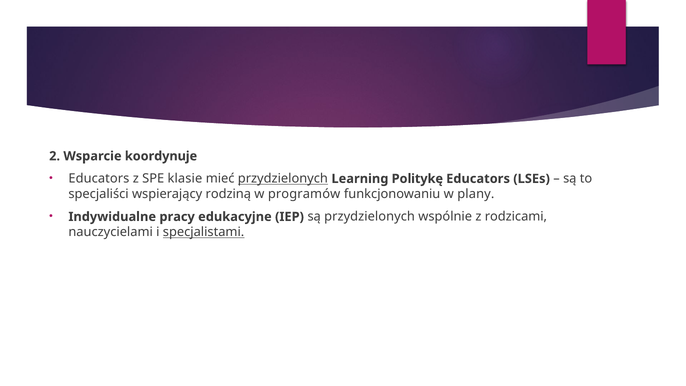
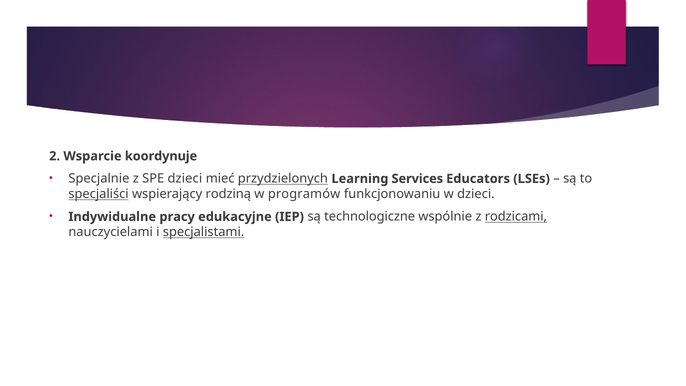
Educators: Educators -> Specjalnie (99, 179)
SPE klasie: klasie -> dzieci (185, 179)
Politykę: Politykę -> Services (417, 179)
specjaliści underline: none -> present (99, 194)
w plany: plany -> dzieci (476, 194)
są przydzielonych: przydzielonych -> technologiczne (370, 217)
rodzicami underline: none -> present (516, 217)
